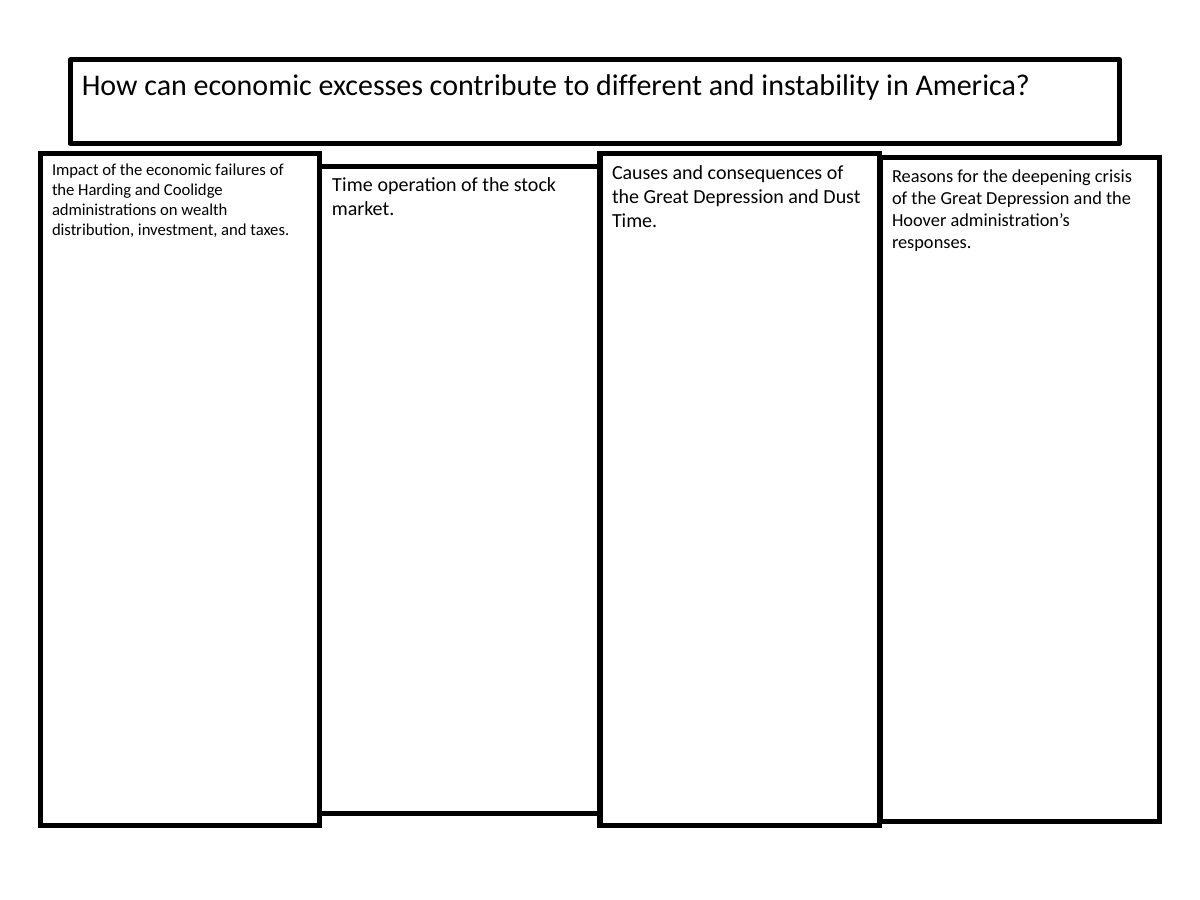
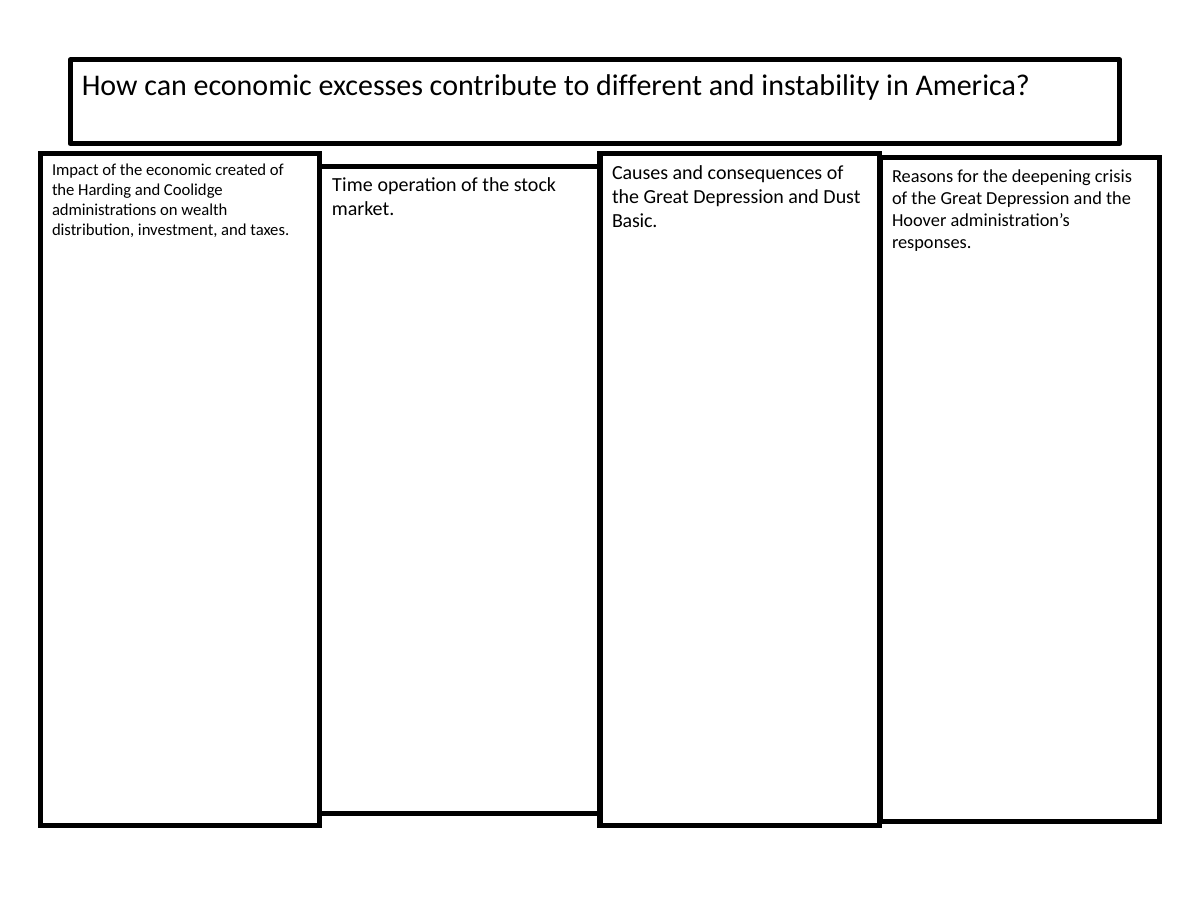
failures: failures -> created (241, 170)
Time: Time -> Basic (635, 221)
